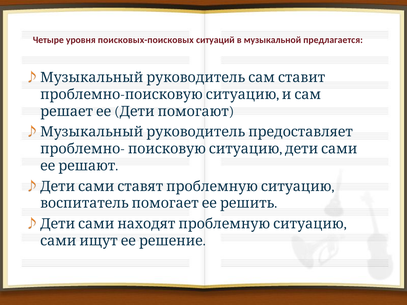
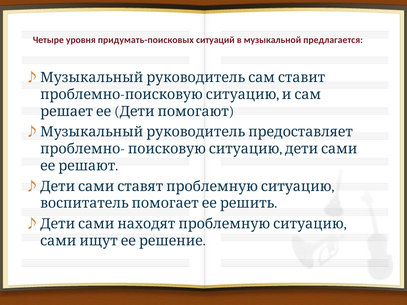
поисковых-поисковых: поисковых-поисковых -> придумать-поисковых (146, 40)
